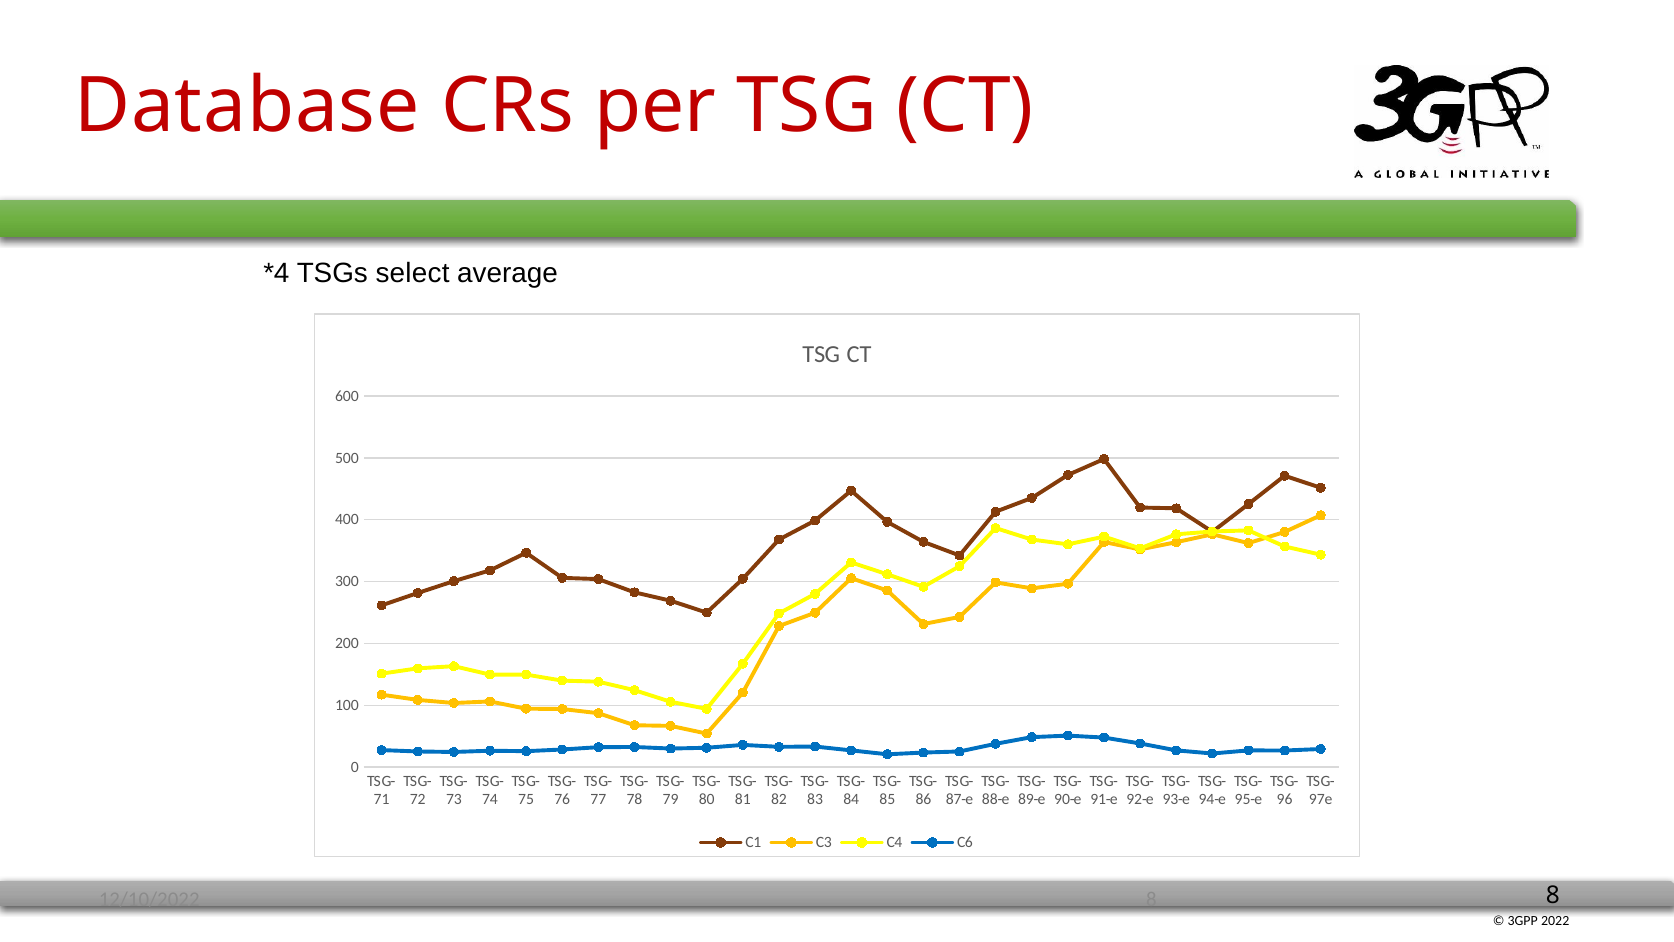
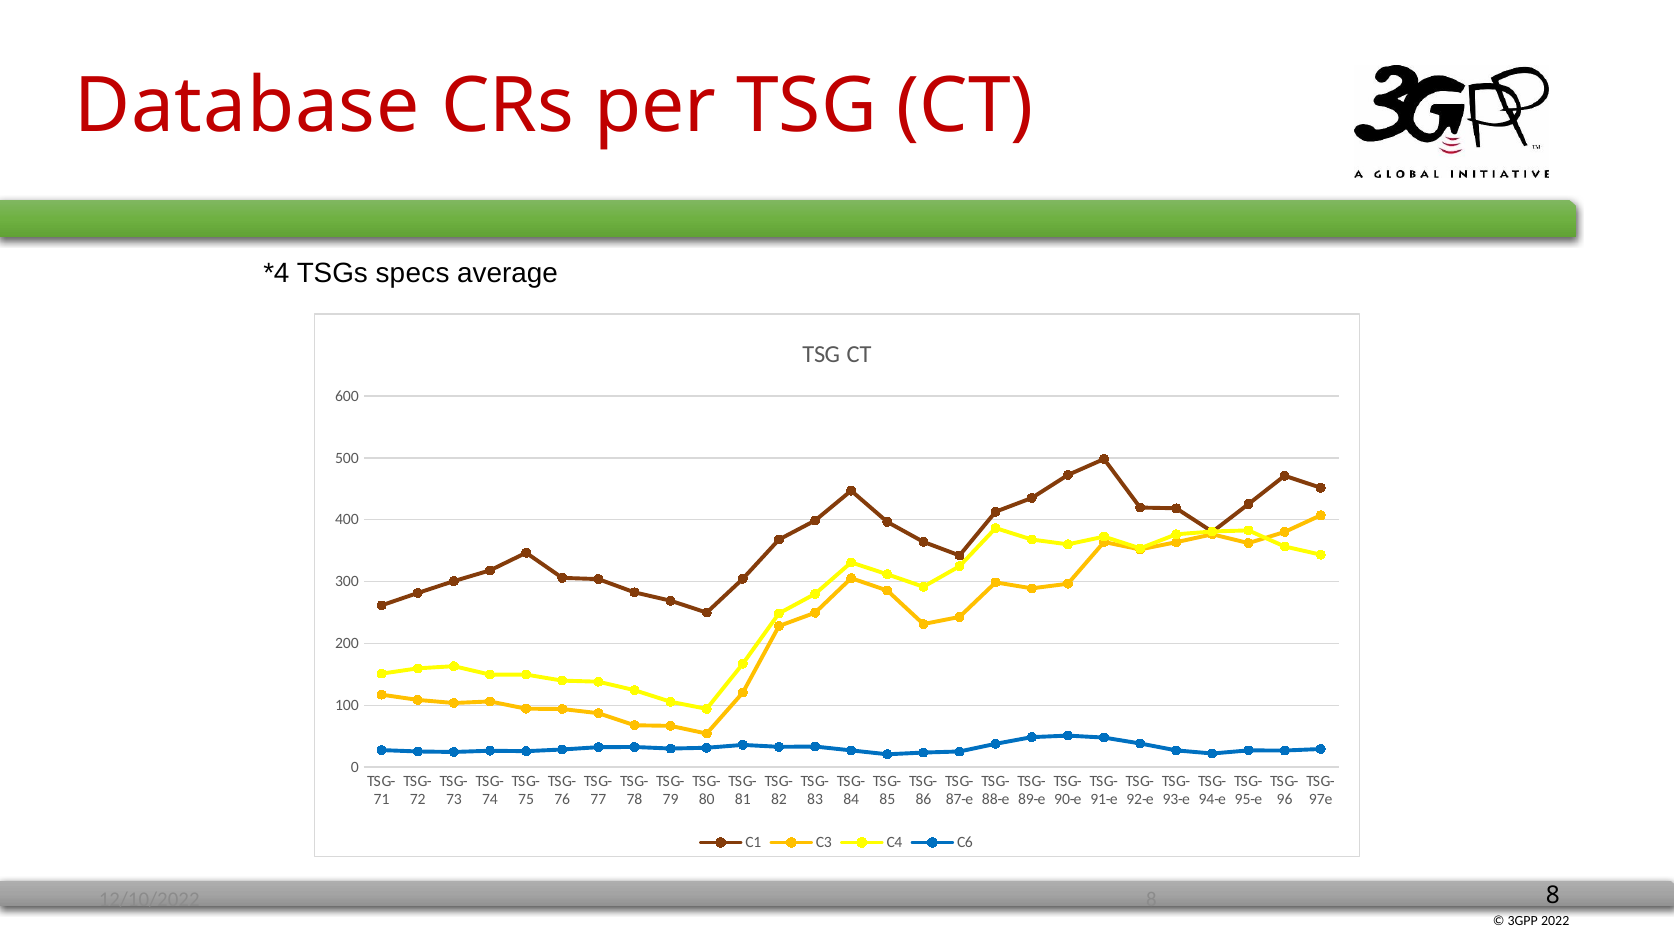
select: select -> specs (412, 273)
